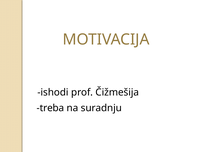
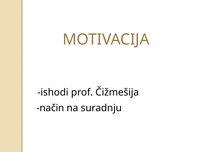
treba: treba -> način (50, 108)
